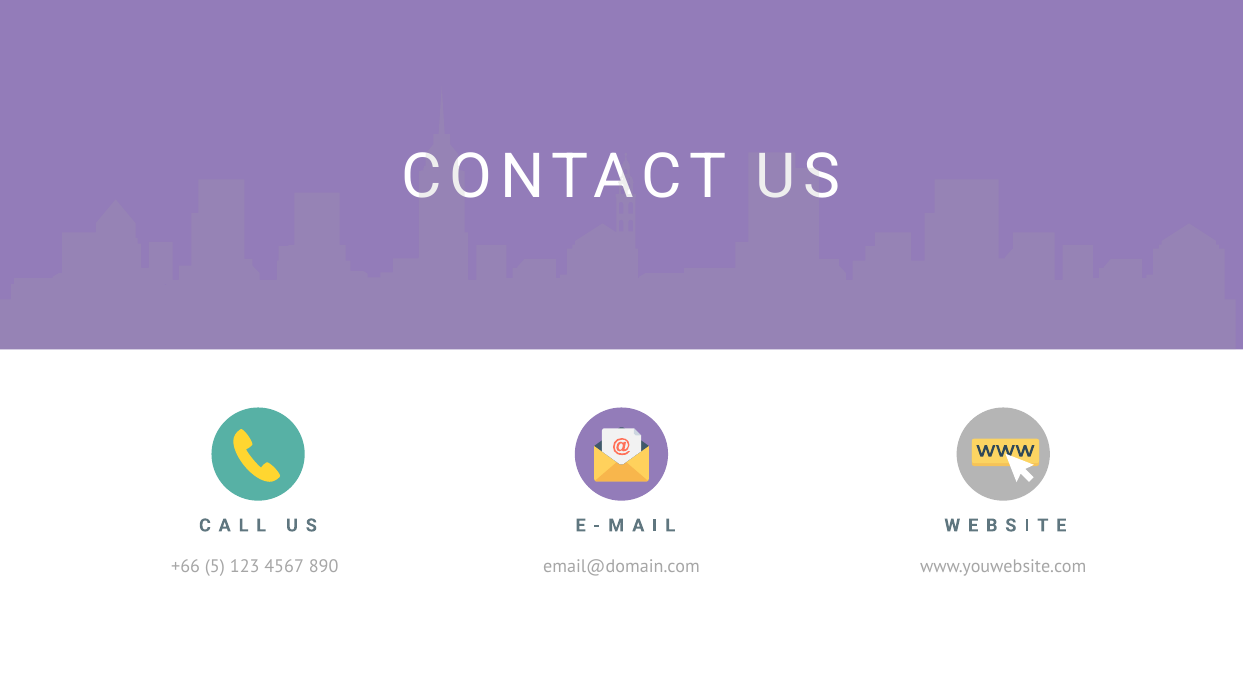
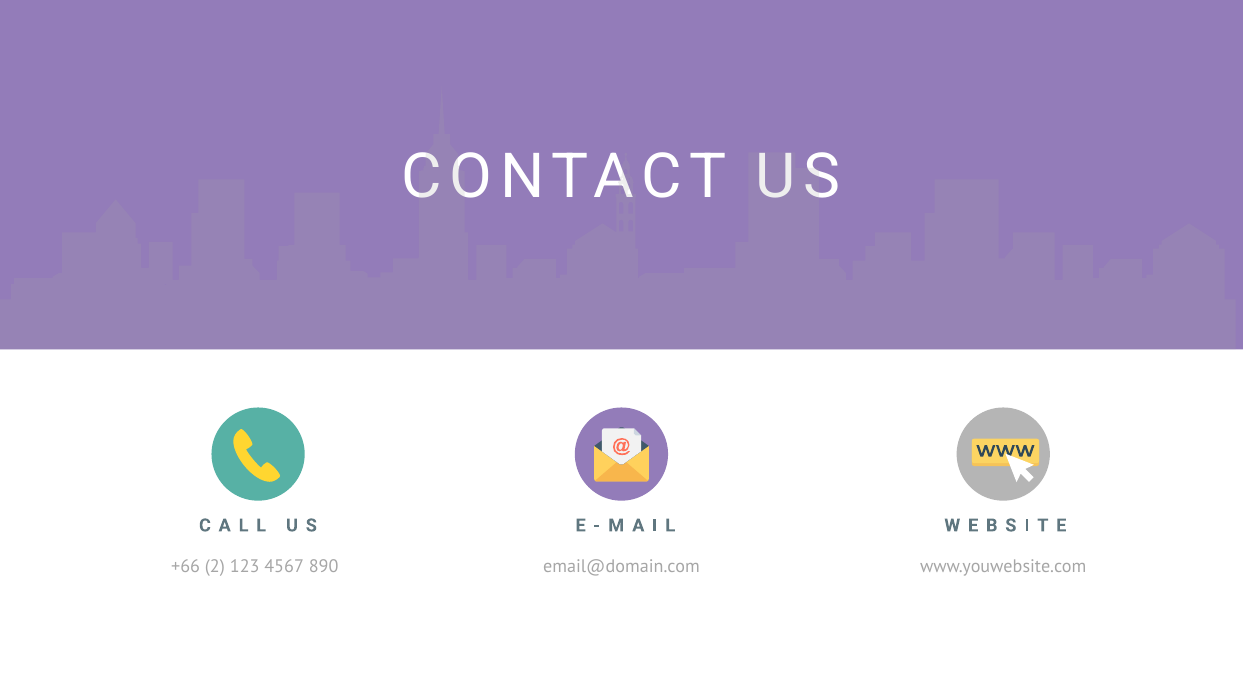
5: 5 -> 2 (215, 566)
